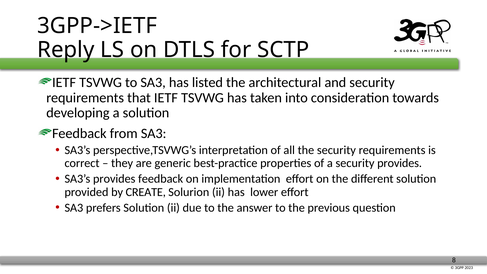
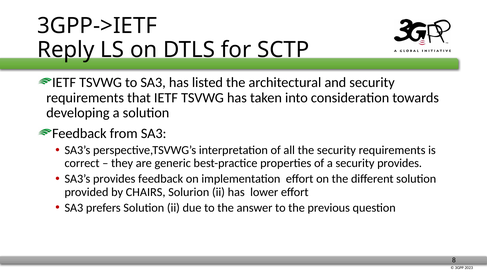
CREATE: CREATE -> CHAIRS (146, 192)
